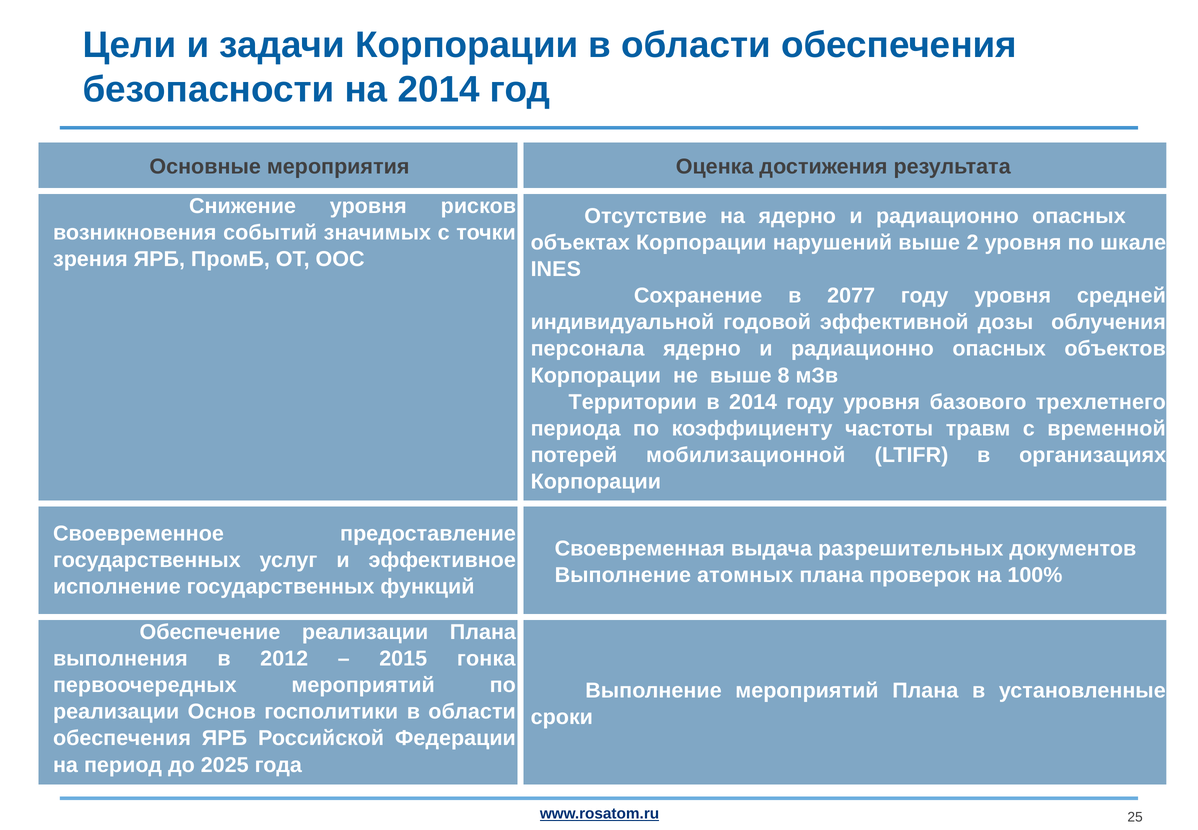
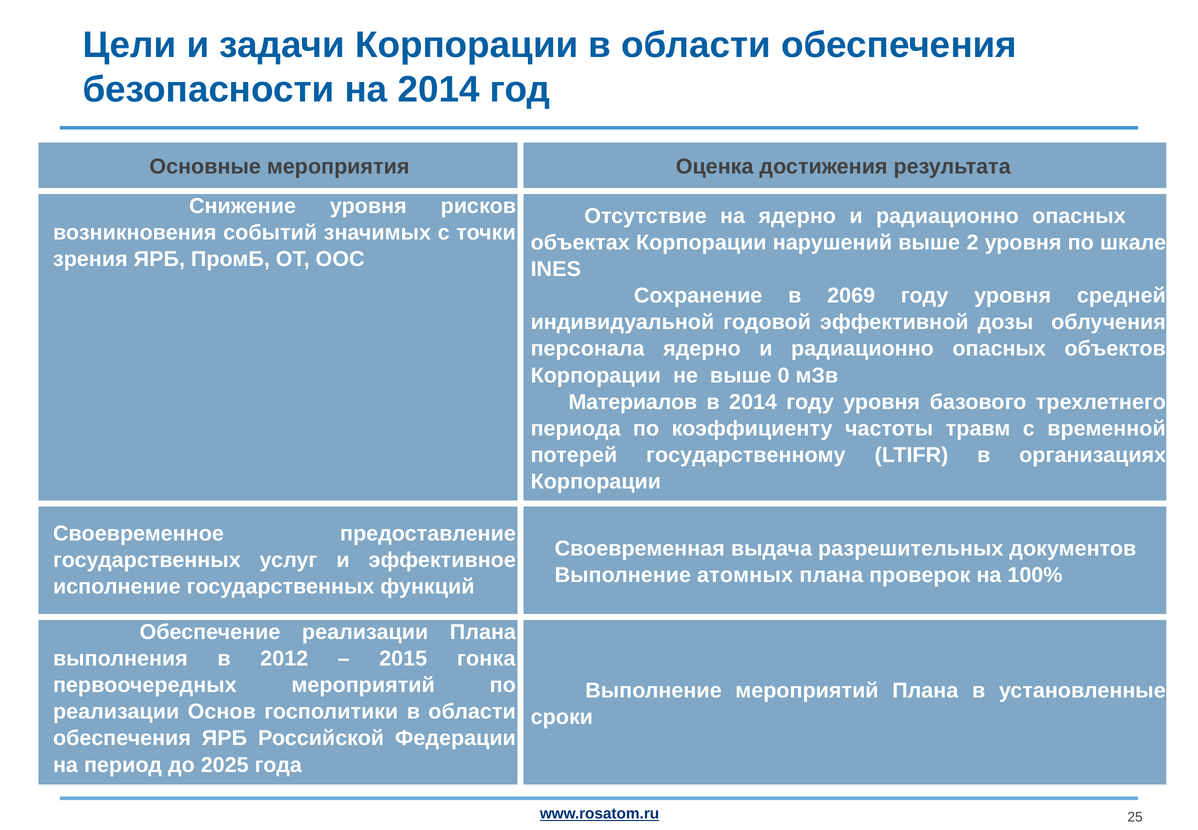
2077: 2077 -> 2069 (851, 295)
8: 8 -> 0 (784, 375)
Территории: Территории -> Материалов (633, 402)
мобилизационной: мобилизационной -> государственному (746, 455)
